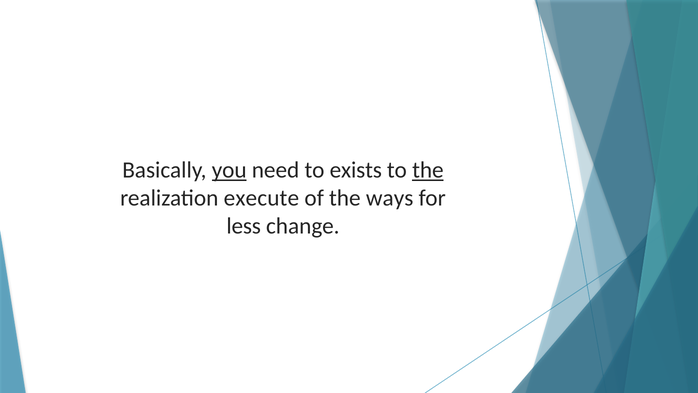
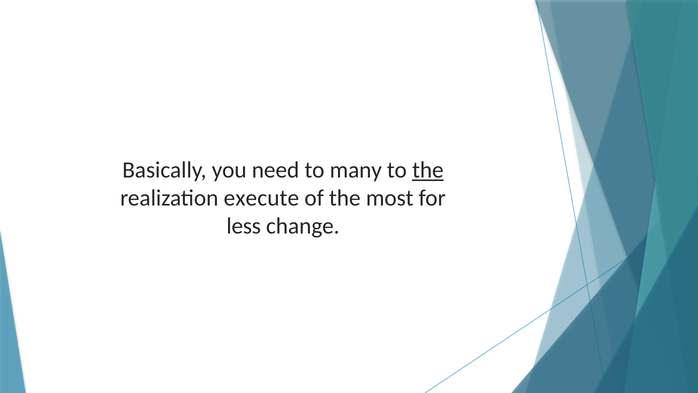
you underline: present -> none (229, 170)
exists: exists -> many (356, 170)
ways: ways -> most (390, 198)
